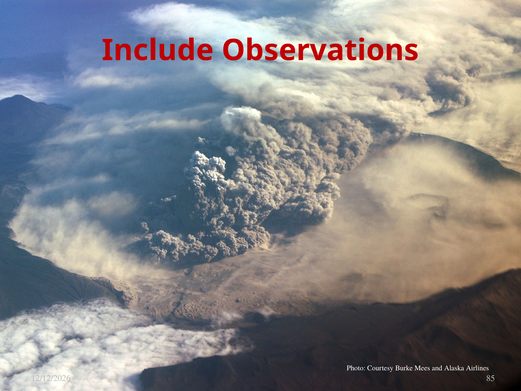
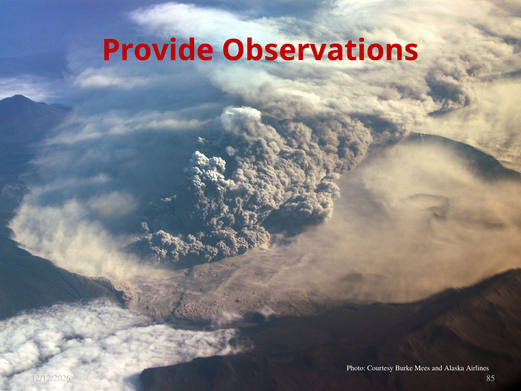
Include: Include -> Provide (158, 50)
